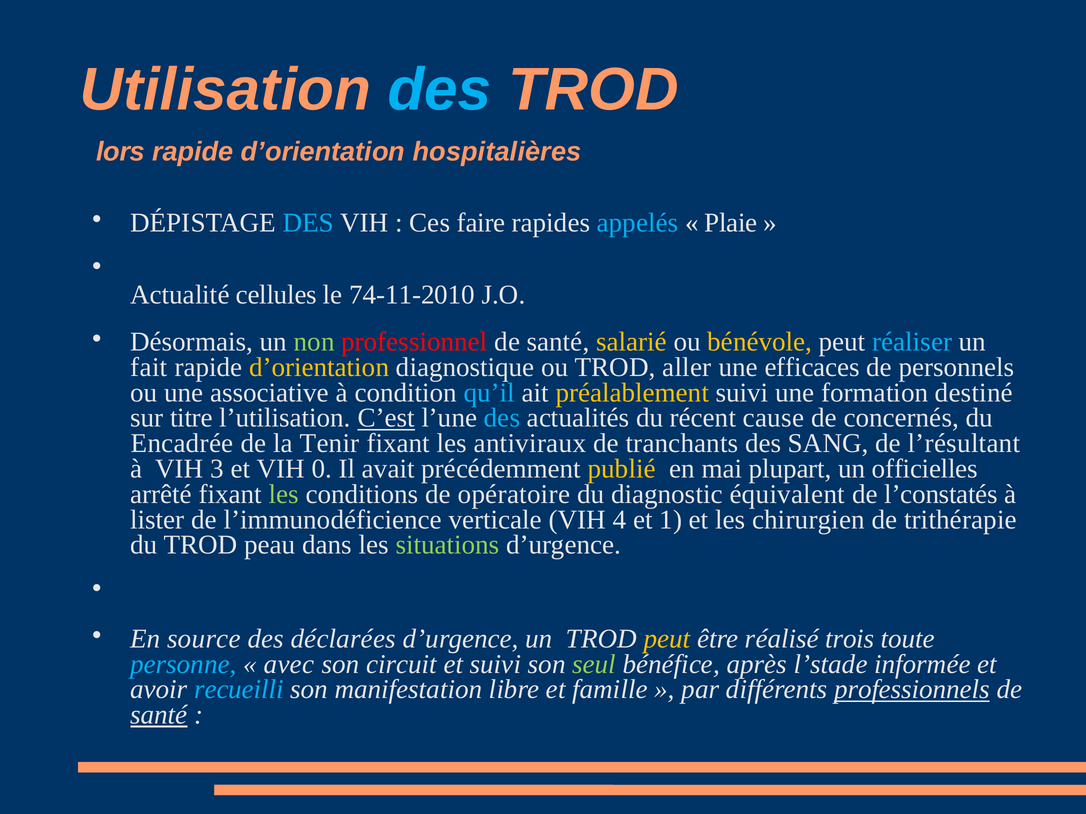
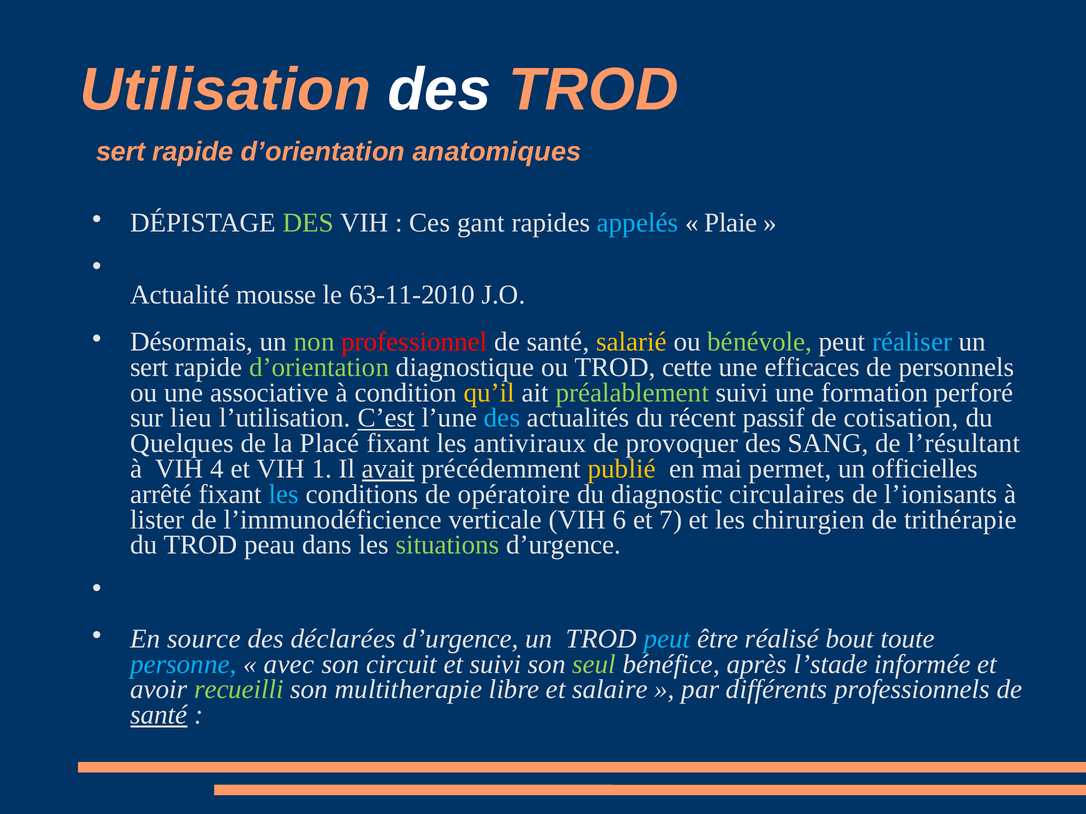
des colour: light blue -> white (439, 90)
lors: lors -> sert (121, 152)
hospitalières: hospitalières -> anatomiques (497, 152)
DES colour: light blue -> light green (308, 223)
faire: faire -> gant (481, 223)
cellules: cellules -> mousse (276, 295)
74-11-2010: 74-11-2010 -> 63-11-2010 (412, 295)
bénévole colour: yellow -> light green (760, 342)
fait: fait -> sert (149, 368)
d’orientation colour: yellow -> light green (319, 368)
aller: aller -> cette (687, 368)
qu’il colour: light blue -> yellow (489, 393)
préalablement colour: yellow -> light green (632, 393)
destiné: destiné -> perforé (974, 393)
titre: titre -> lieu (191, 418)
cause: cause -> passif (774, 418)
concernés: concernés -> cotisation (901, 418)
Encadrée: Encadrée -> Quelques (182, 444)
Tenir: Tenir -> Placé (330, 444)
tranchants: tranchants -> provoquer (682, 444)
3: 3 -> 4 (217, 469)
0: 0 -> 1 (322, 469)
avait underline: none -> present (388, 469)
plupart: plupart -> permet (790, 469)
les colour: light green -> light blue (284, 494)
équivalent: équivalent -> circulaires (787, 494)
l’constatés: l’constatés -> l’ionisants (941, 494)
4: 4 -> 6 (619, 520)
1: 1 -> 7 (671, 520)
peut colour: yellow -> light blue (667, 639)
trois: trois -> bout (850, 639)
recueilli colour: light blue -> light green (239, 690)
manifestation: manifestation -> multitherapie (408, 690)
famille: famille -> salaire (610, 690)
professionnels underline: present -> none (912, 690)
